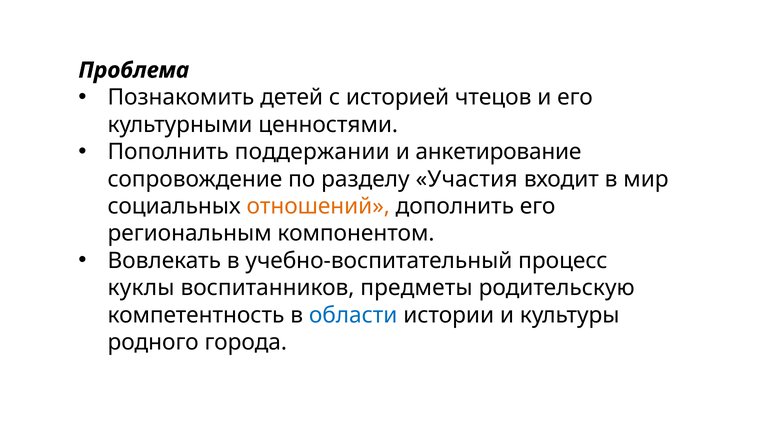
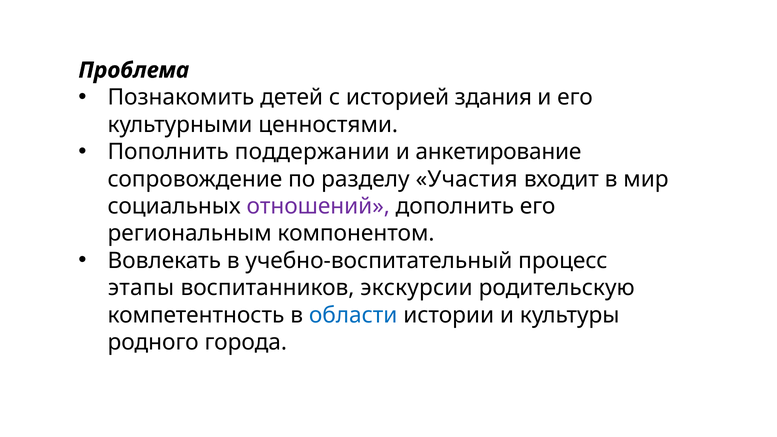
чтецов: чтецов -> здания (493, 97)
отношений colour: orange -> purple (318, 206)
куклы: куклы -> этапы (141, 288)
предметы: предметы -> экскурсии (416, 288)
